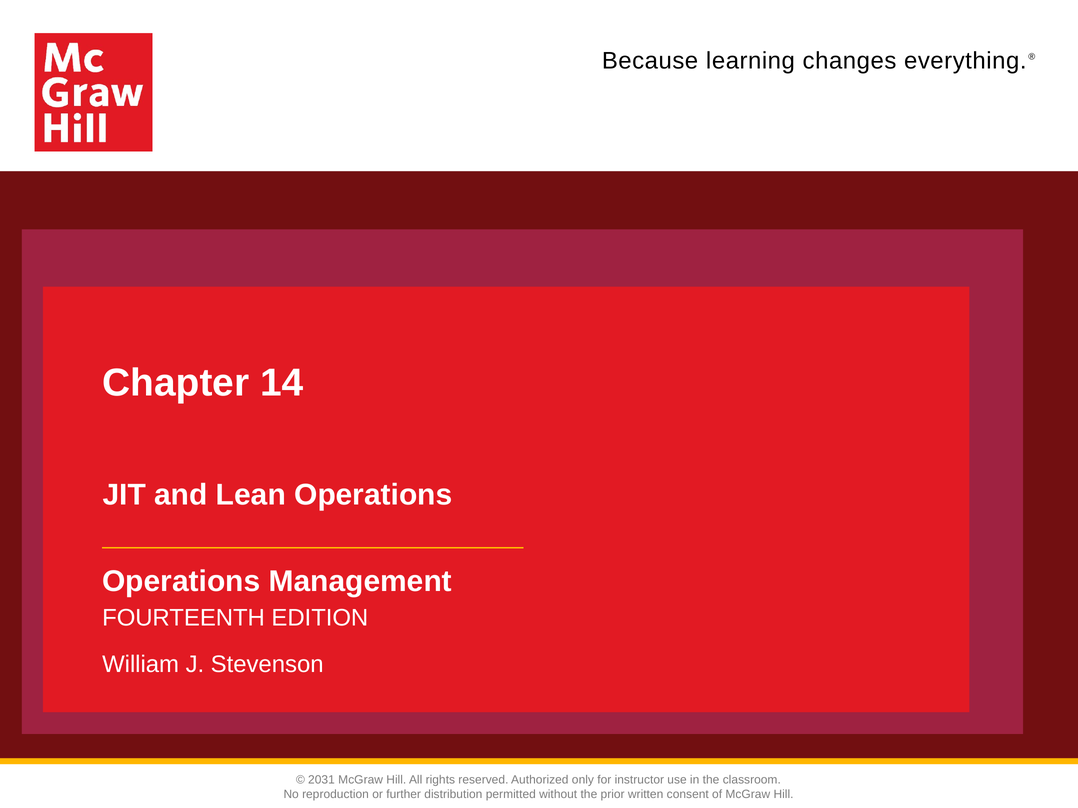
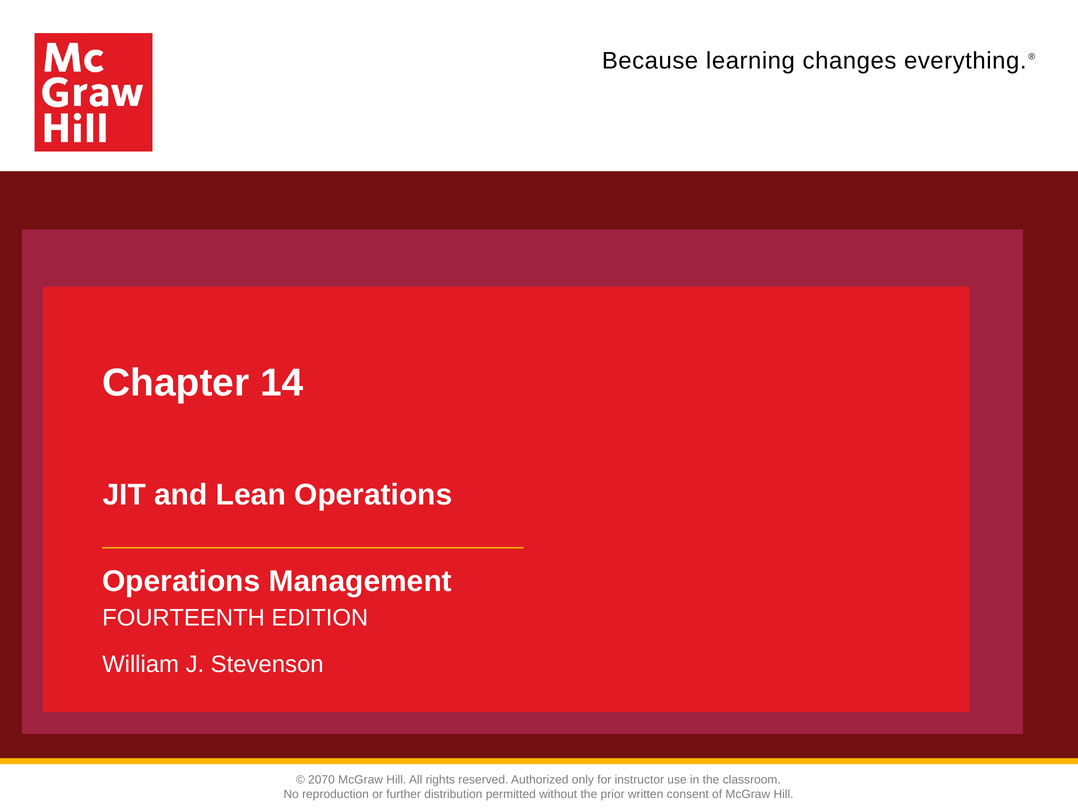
2031: 2031 -> 2070 (321, 780)
